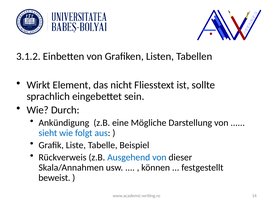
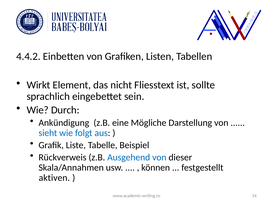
3.1.2: 3.1.2 -> 4.4.2 (28, 56)
beweist: beweist -> aktiven (54, 178)
